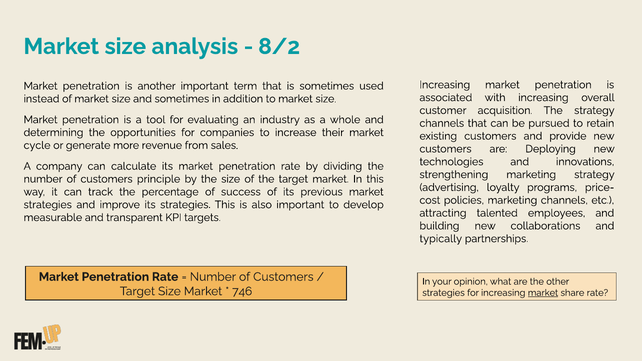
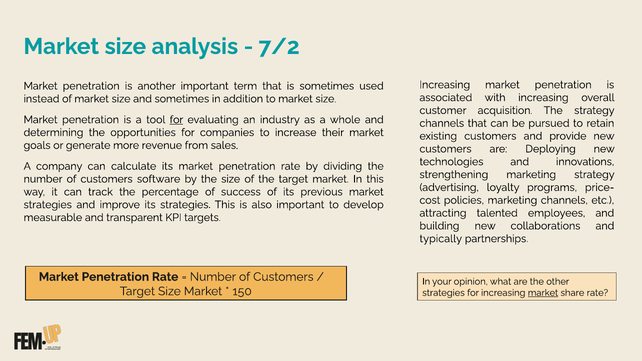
8/2: 8/2 -> 7/2 (279, 46)
for underline: none -> present (176, 120)
cycle: cycle -> goals (37, 145)
principle: principle -> software (159, 179)
746: 746 -> 150 (242, 291)
